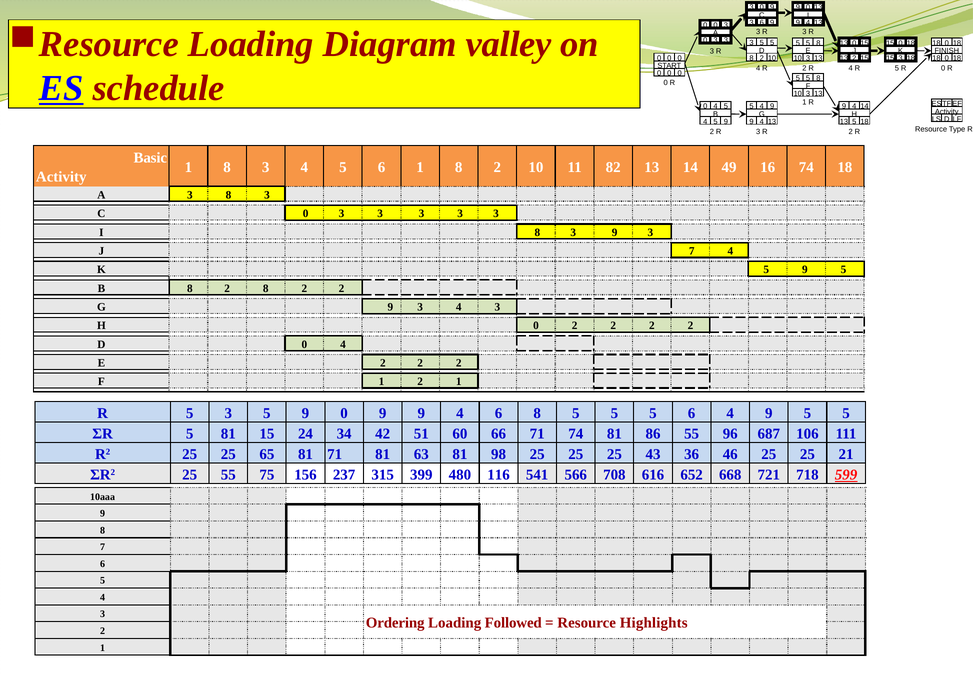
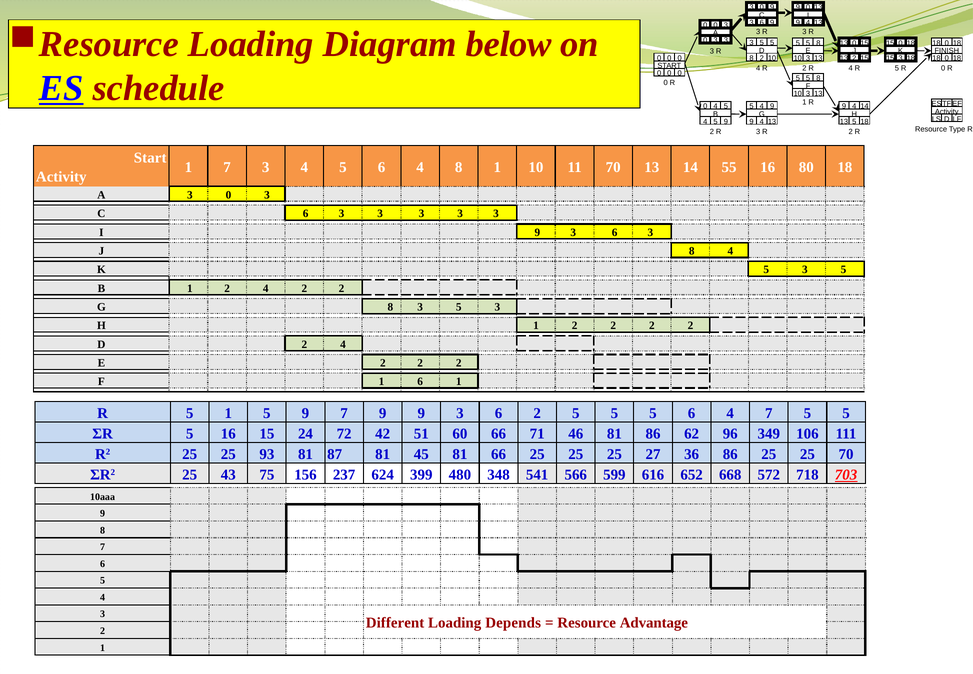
valley: valley -> below (509, 44)
Basic: Basic -> Start (150, 158)
8: 8 -> 7 (227, 167)
4 5 6 1: 1 -> 4 (420, 167)
2: 2 -> 1 (497, 167)
11 82: 82 -> 70 (613, 167)
49: 49 -> 55 (729, 167)
16 74: 74 -> 80 (806, 167)
A 3 8: 8 -> 0 (228, 195)
C 0: 0 -> 6 (306, 214)
I 8: 8 -> 9 (537, 232)
9: 9 -> 6 (615, 232)
J 7: 7 -> 8 (692, 251)
K 5 9: 9 -> 3 (805, 270)
B 8: 8 -> 1 (190, 288)
8: 8 -> 4 (266, 288)
G 9: 9 -> 8 (390, 307)
4: 4 -> 5 (459, 307)
H 0: 0 -> 1 (536, 326)
D 0: 0 -> 2 (304, 344)
1 2: 2 -> 6 (420, 381)
5 3: 3 -> 1 (228, 413)
5 9 0: 0 -> 7 (344, 413)
4: 4 -> 3 (460, 413)
6 8: 8 -> 2 (537, 413)
6 4 9: 9 -> 7 (769, 413)
5 81: 81 -> 16 (228, 433)
34: 34 -> 72 (344, 433)
71 74: 74 -> 46 (576, 433)
86 55: 55 -> 62 (692, 433)
687: 687 -> 349 (769, 433)
65: 65 -> 93 (267, 454)
81 71: 71 -> 87 (335, 454)
63: 63 -> 45 (421, 454)
81 98: 98 -> 66 (499, 454)
43: 43 -> 27 (653, 454)
36 46: 46 -> 86 (730, 454)
25 21: 21 -> 70 (846, 454)
25 55: 55 -> 43 (228, 474)
315: 315 -> 624 (383, 474)
116: 116 -> 348 (499, 474)
708: 708 -> 599 (614, 474)
721: 721 -> 572 (769, 474)
599: 599 -> 703 (846, 474)
Ordering: Ordering -> Different (395, 623)
Followed: Followed -> Depends (513, 623)
Highlights: Highlights -> Advantage (654, 623)
